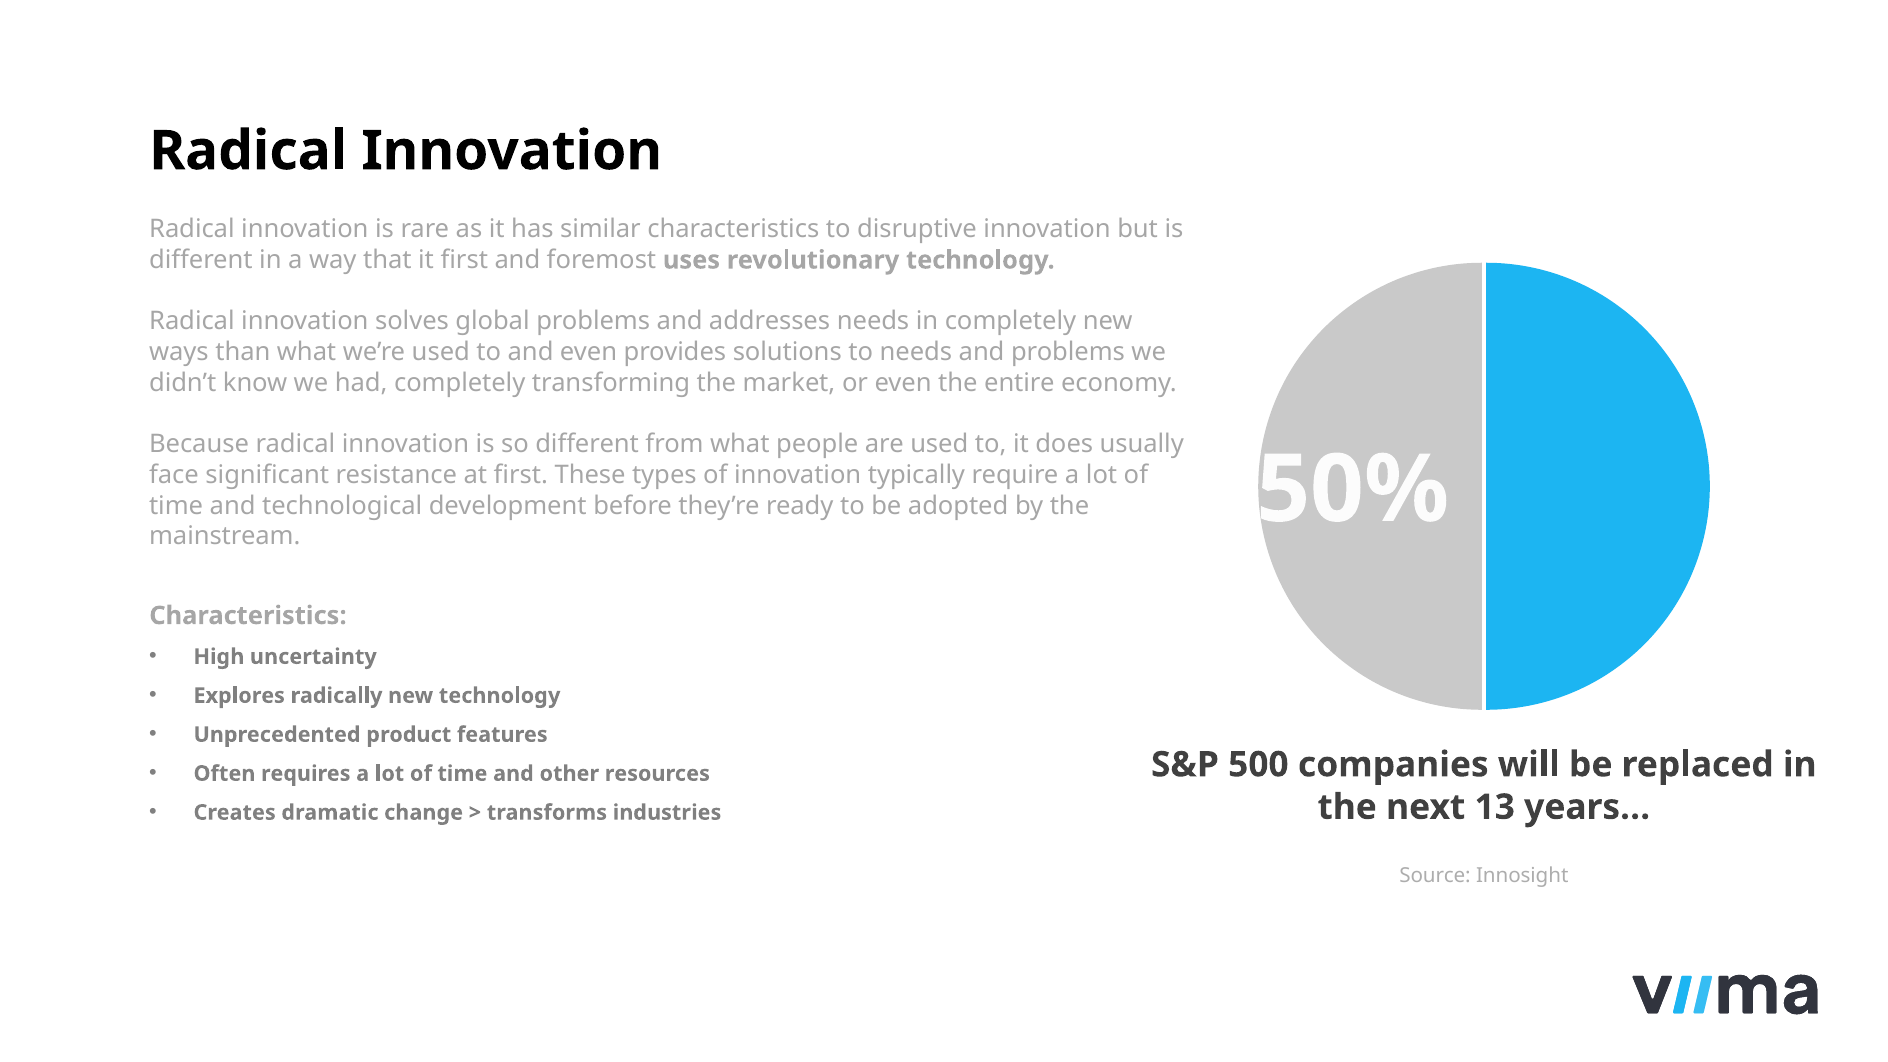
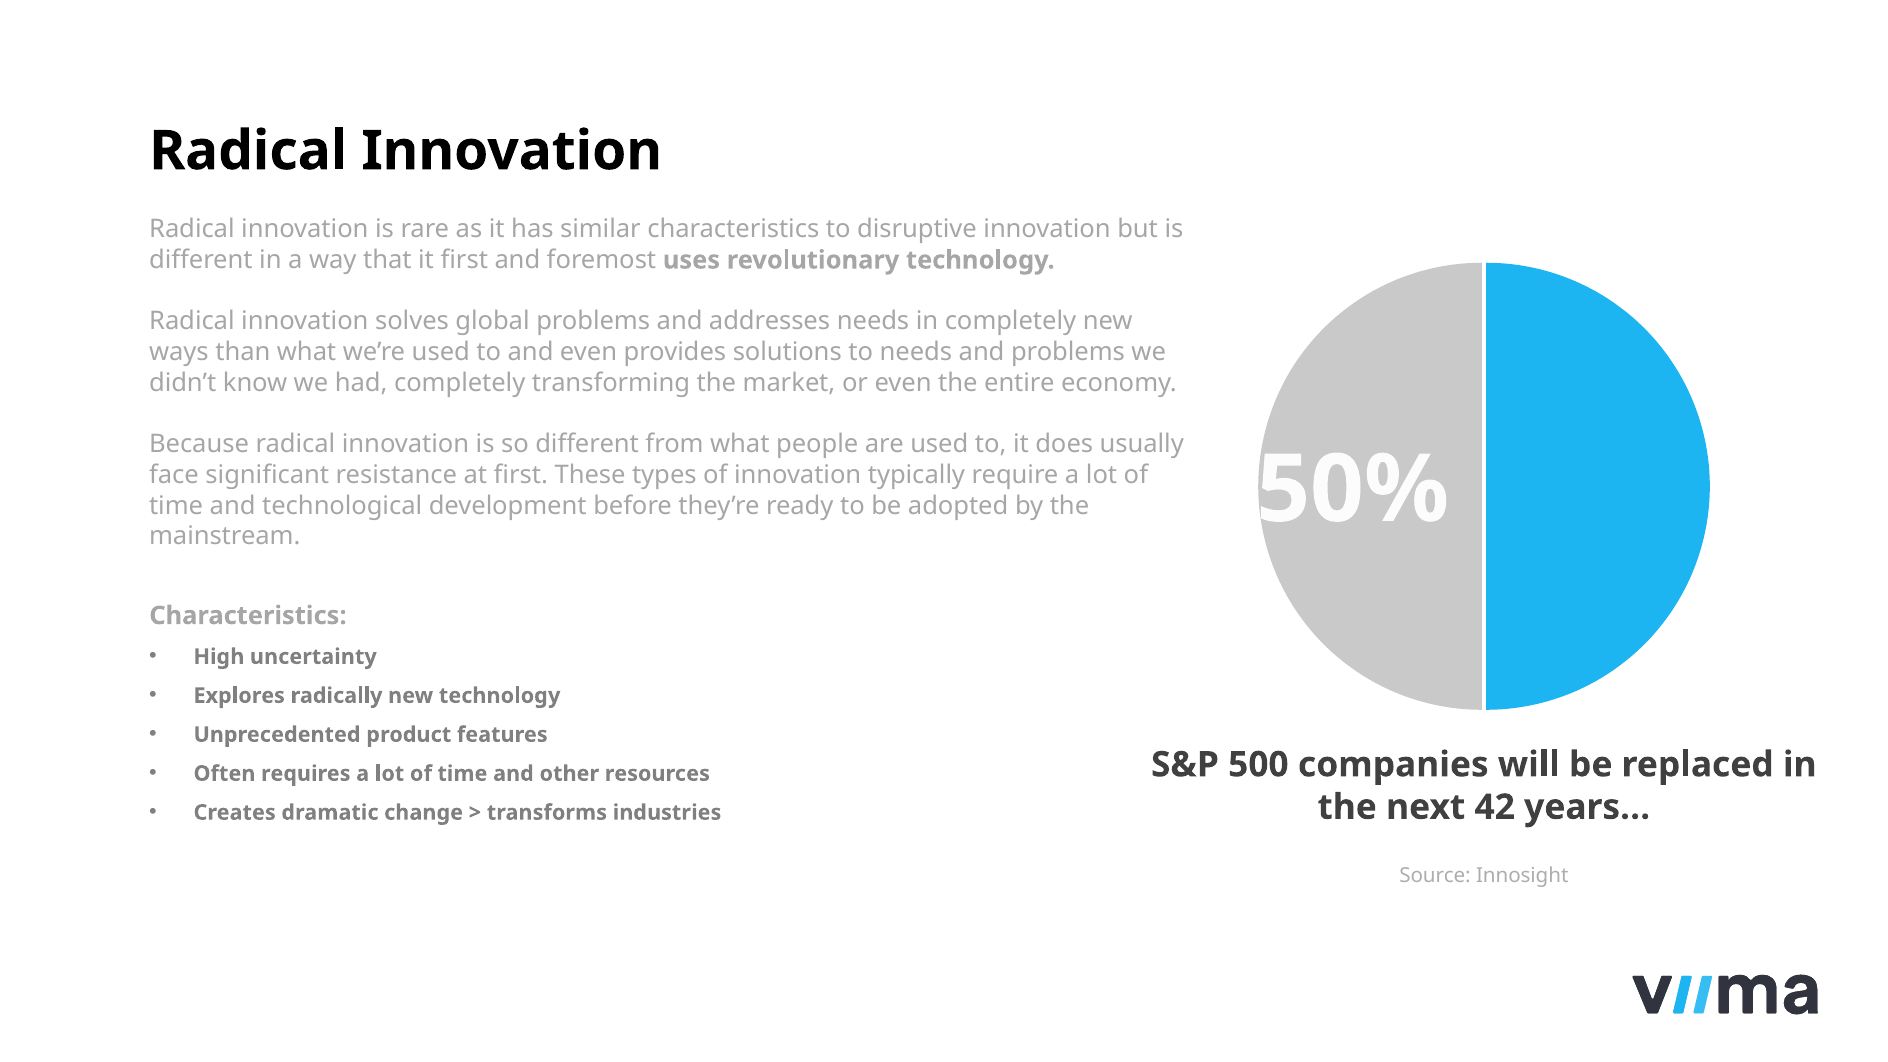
13: 13 -> 42 (1495, 807)
